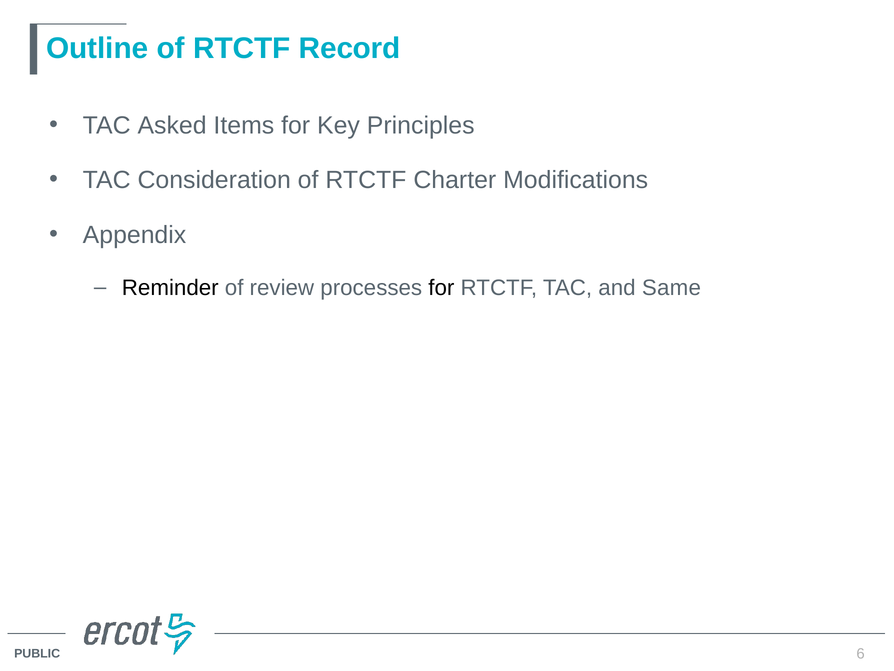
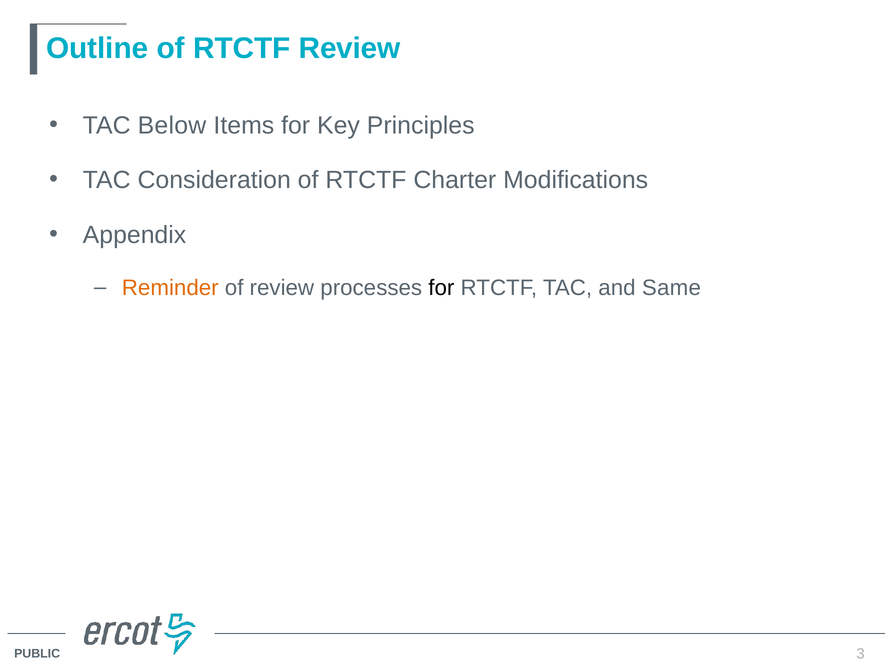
RTCTF Record: Record -> Review (350, 48)
Asked: Asked -> Below (172, 125)
Reminder colour: black -> orange (170, 288)
6: 6 -> 3 (861, 653)
